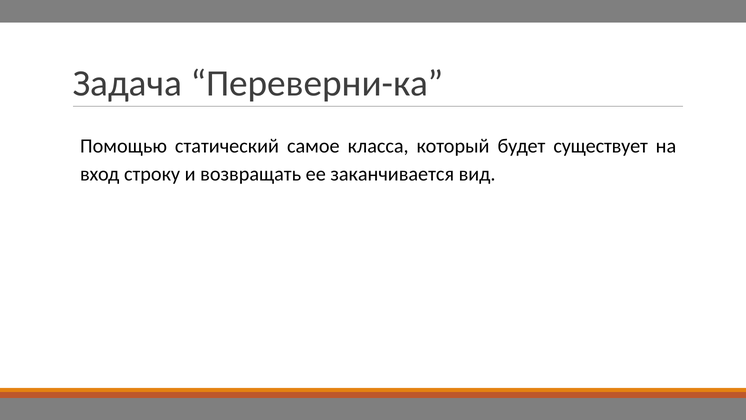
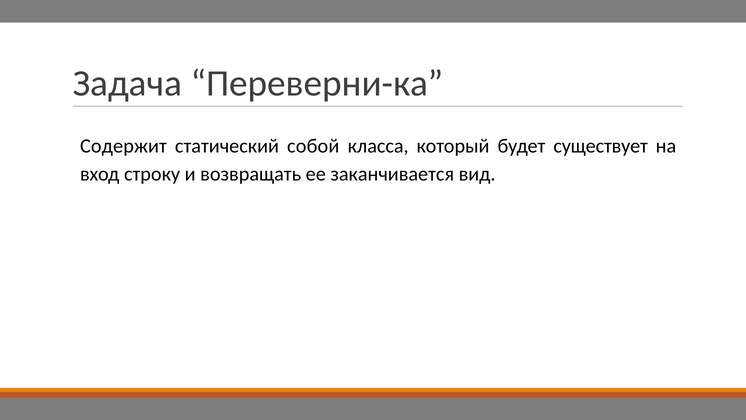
Помощью: Помощью -> Содержит (123, 146)
самое: самое -> собой (313, 146)
